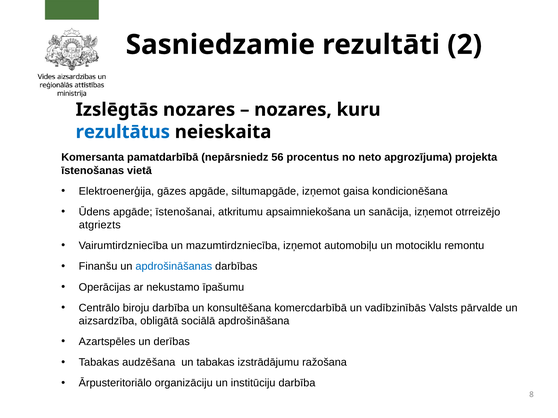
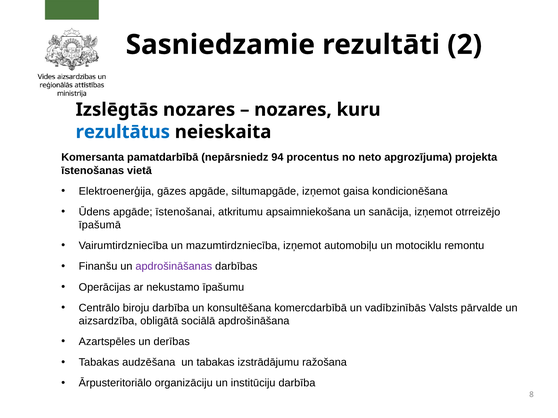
56: 56 -> 94 (277, 158)
atgriezts: atgriezts -> īpašumā (100, 225)
apdrošināšanas colour: blue -> purple (174, 267)
